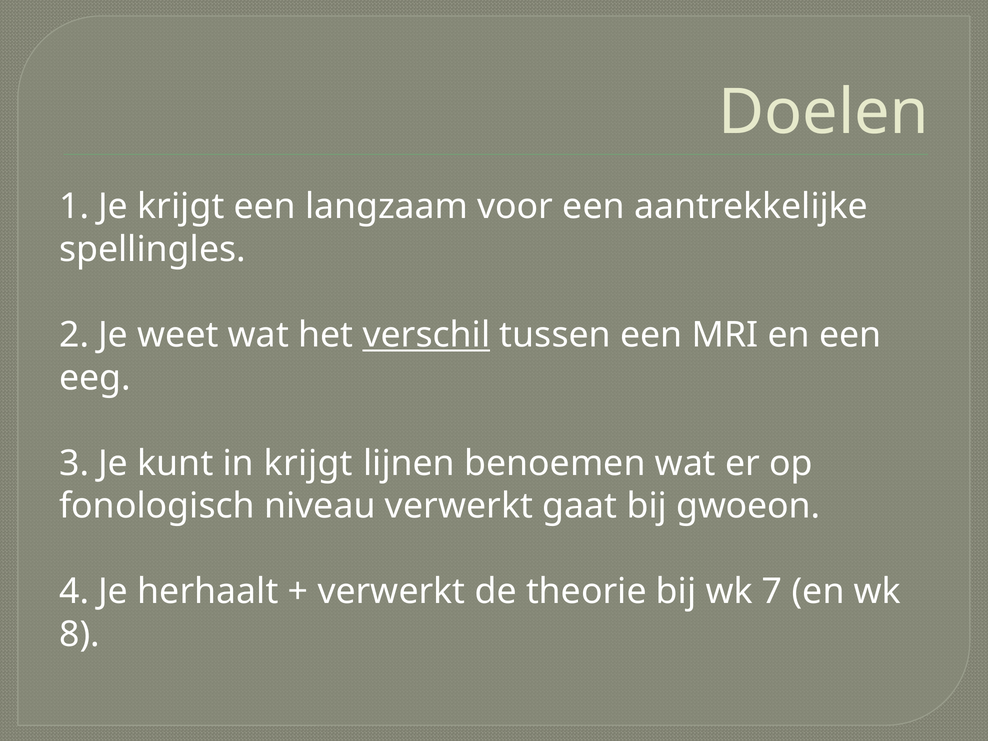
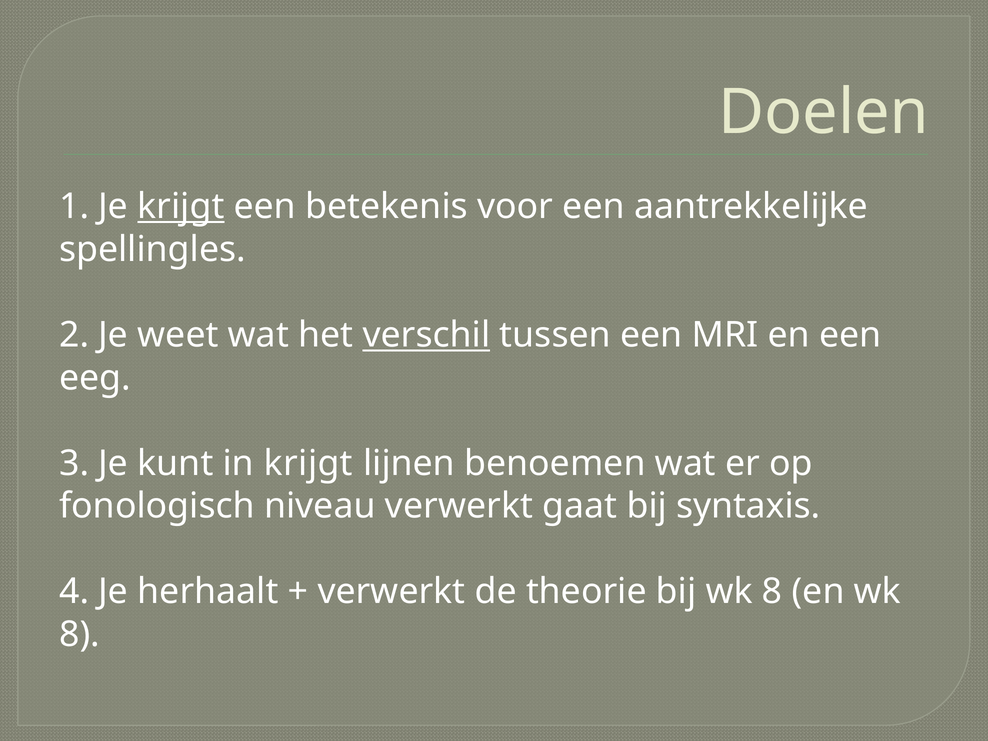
krijgt underline: none -> present (181, 207)
langzaam: langzaam -> betekenis (387, 207)
gwoeon: gwoeon -> syntaxis (748, 506)
bij wk 7: 7 -> 8 (772, 592)
